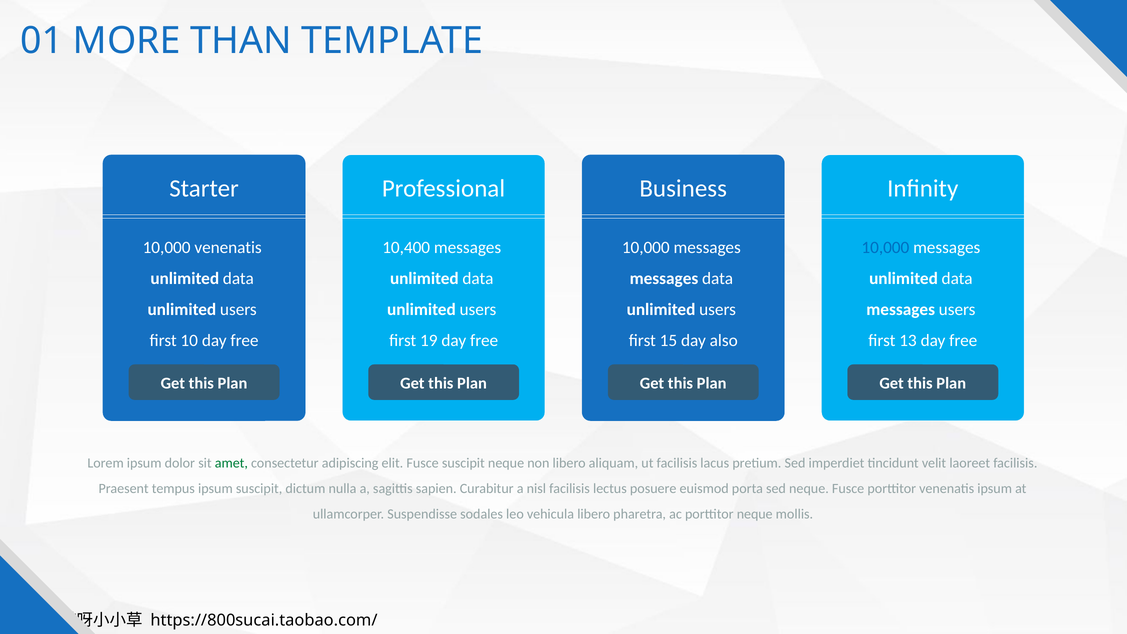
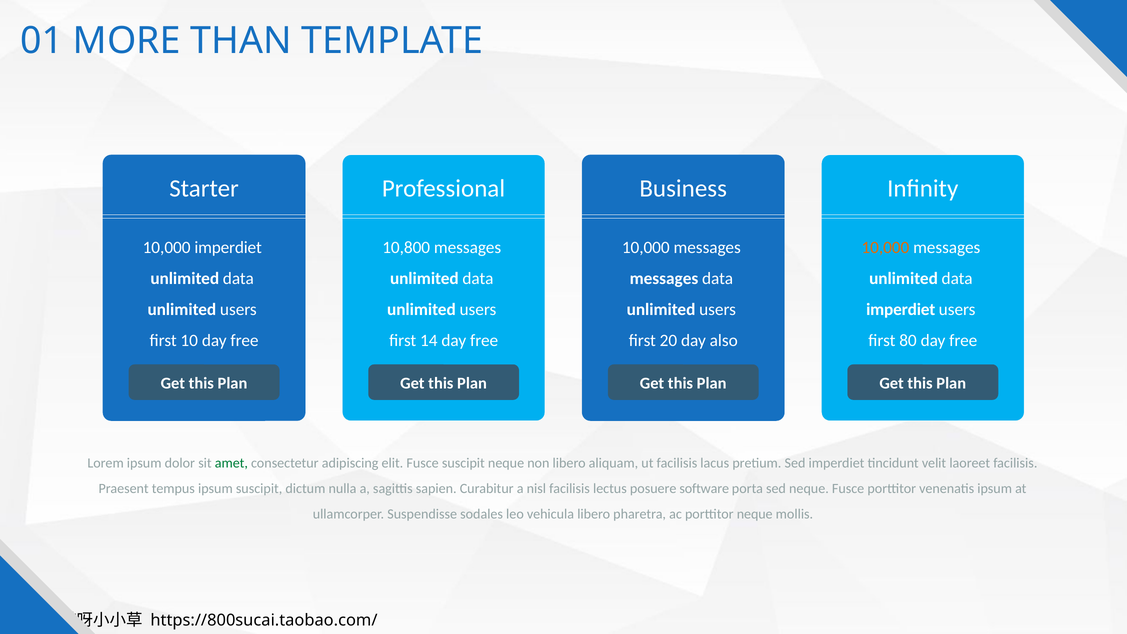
10,000 venenatis: venenatis -> imperdiet (228, 248)
10,400: 10,400 -> 10,800 (406, 248)
10,000 colour: blue -> orange (885, 248)
messages: messages -> imperdiet (901, 309)
19: 19 -> 14 (429, 340)
15: 15 -> 20 (668, 340)
13: 13 -> 80 (908, 340)
euismod: euismod -> software (704, 489)
